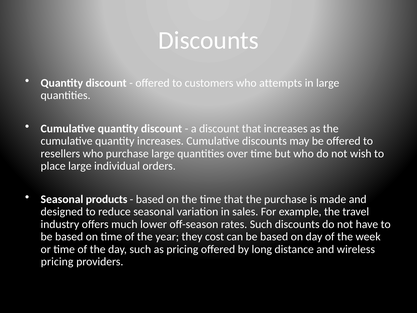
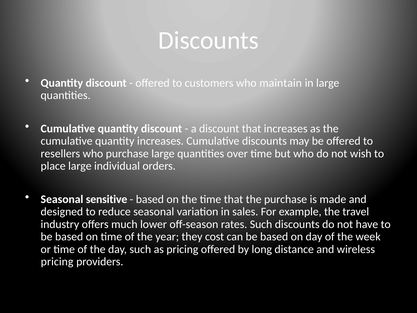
attempts: attempts -> maintain (281, 83)
products: products -> sensitive (107, 199)
